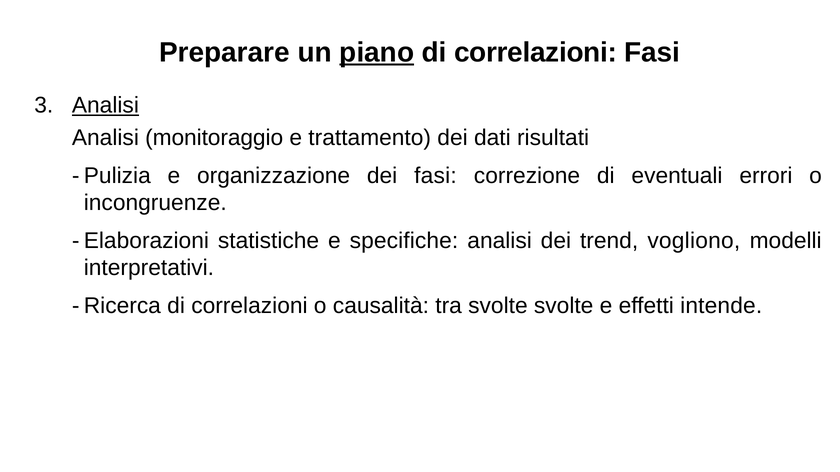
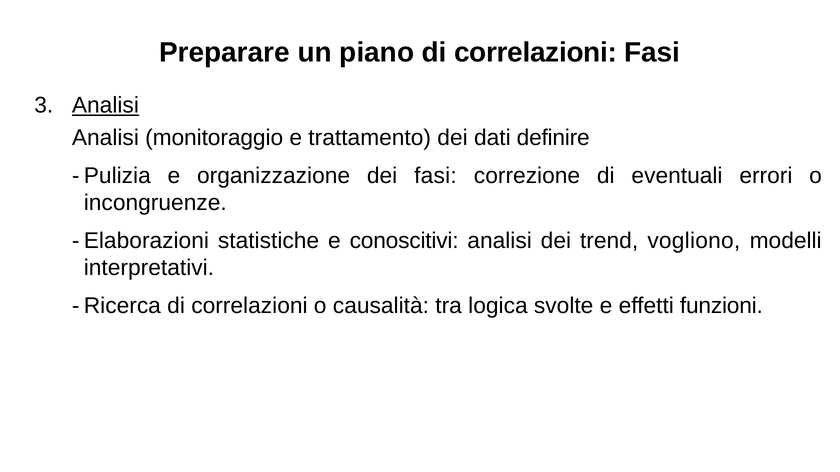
piano underline: present -> none (377, 53)
risultati: risultati -> definire (553, 138)
specifiche: specifiche -> conoscitivi (404, 241)
tra svolte: svolte -> logica (498, 306)
intende: intende -> funzioni (721, 306)
